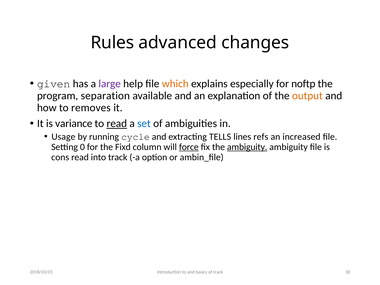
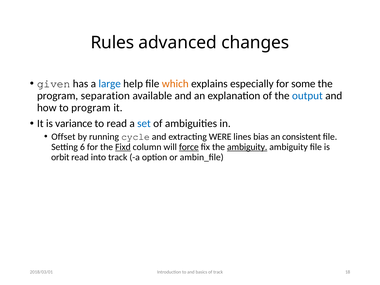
large colour: purple -> blue (110, 84)
noftp: noftp -> some (303, 84)
output colour: orange -> blue (307, 96)
to removes: removes -> program (91, 108)
read underline: present -> none (117, 124)
Usage: Usage -> Offset (63, 137)
TELLS: TELLS -> WERE (220, 137)
refs: refs -> bias (261, 137)
increased: increased -> consistent (302, 137)
0: 0 -> 6 (82, 147)
Fixd underline: none -> present (123, 147)
cons: cons -> orbit (60, 157)
